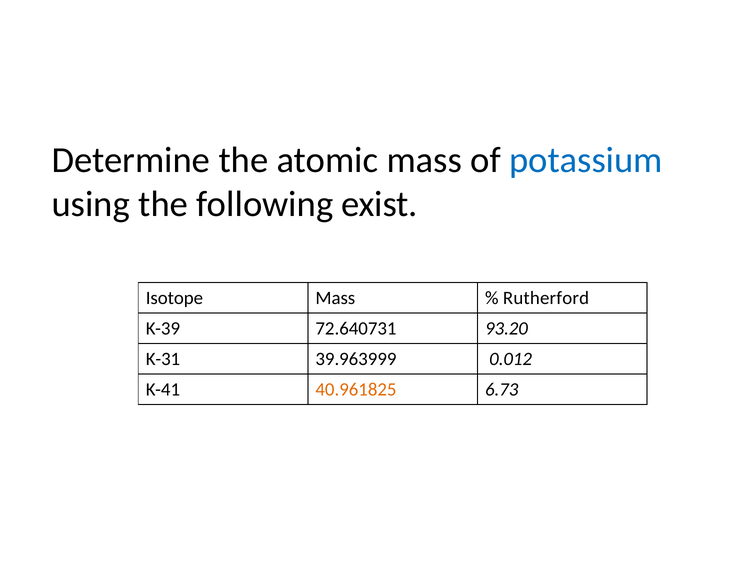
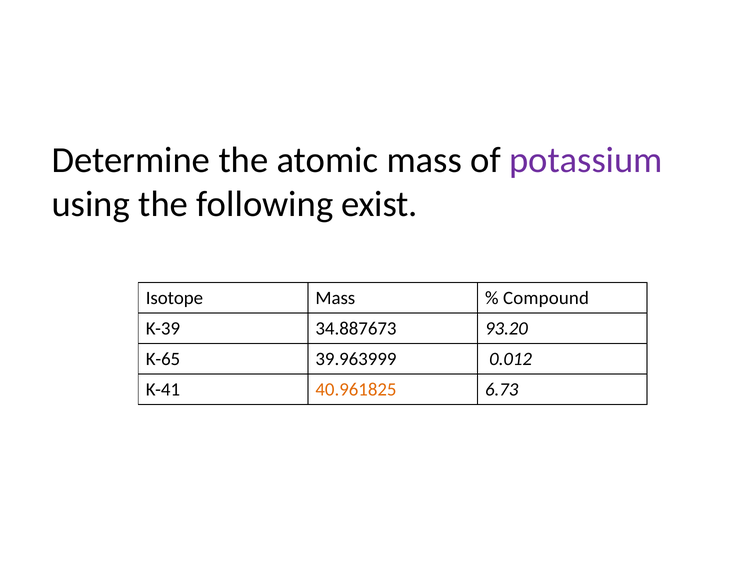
potassium colour: blue -> purple (586, 160)
Rutherford: Rutherford -> Compound (546, 298)
72.640731: 72.640731 -> 34.887673 (356, 329)
K-31: K-31 -> K-65 (163, 359)
